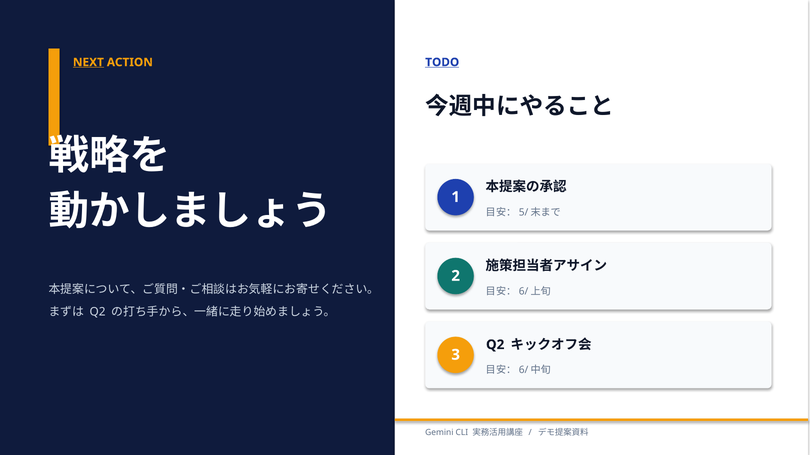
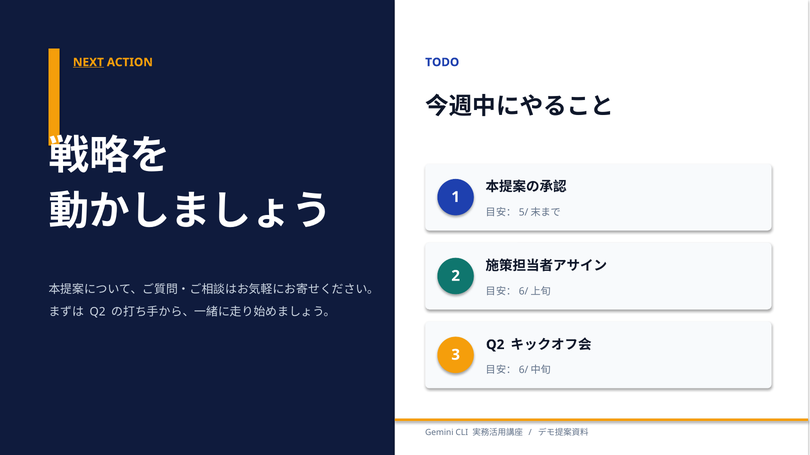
TODO underline: present -> none (442, 62)
